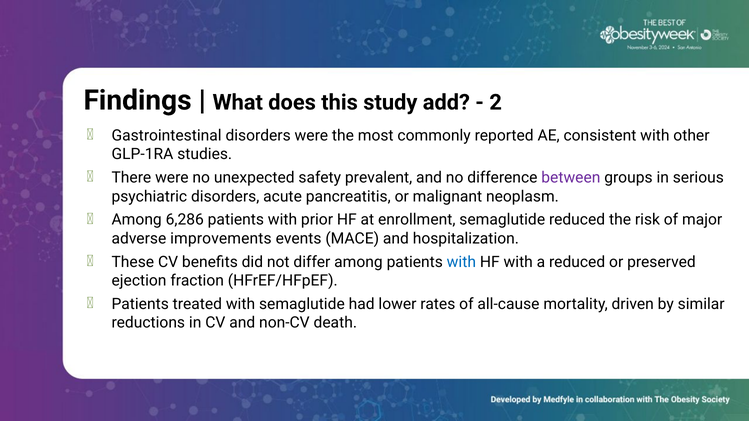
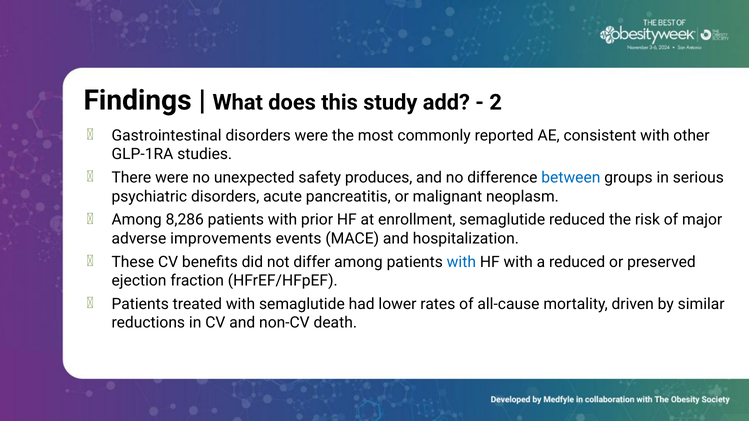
prevalent: prevalent -> produces (379, 178)
between colour: purple -> blue (571, 178)
6,286: 6,286 -> 8,286 (185, 220)
